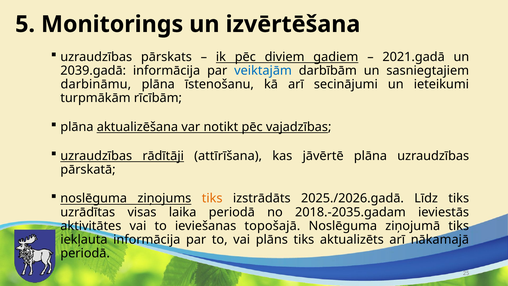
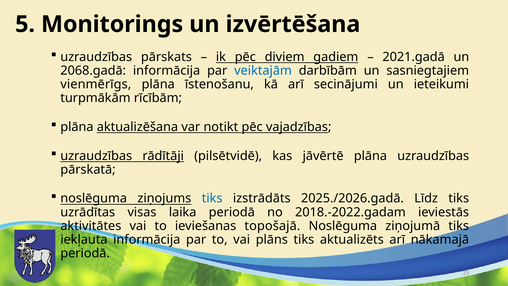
2039.gadā: 2039.gadā -> 2068.gadā (93, 70)
darbināmu: darbināmu -> vienmērīgs (96, 84)
attīrīšana: attīrīšana -> pilsētvidē (228, 156)
tiks colour: orange -> blue (212, 198)
2018.-2035.gadam: 2018.-2035.gadam -> 2018.-2022.gadam (350, 212)
